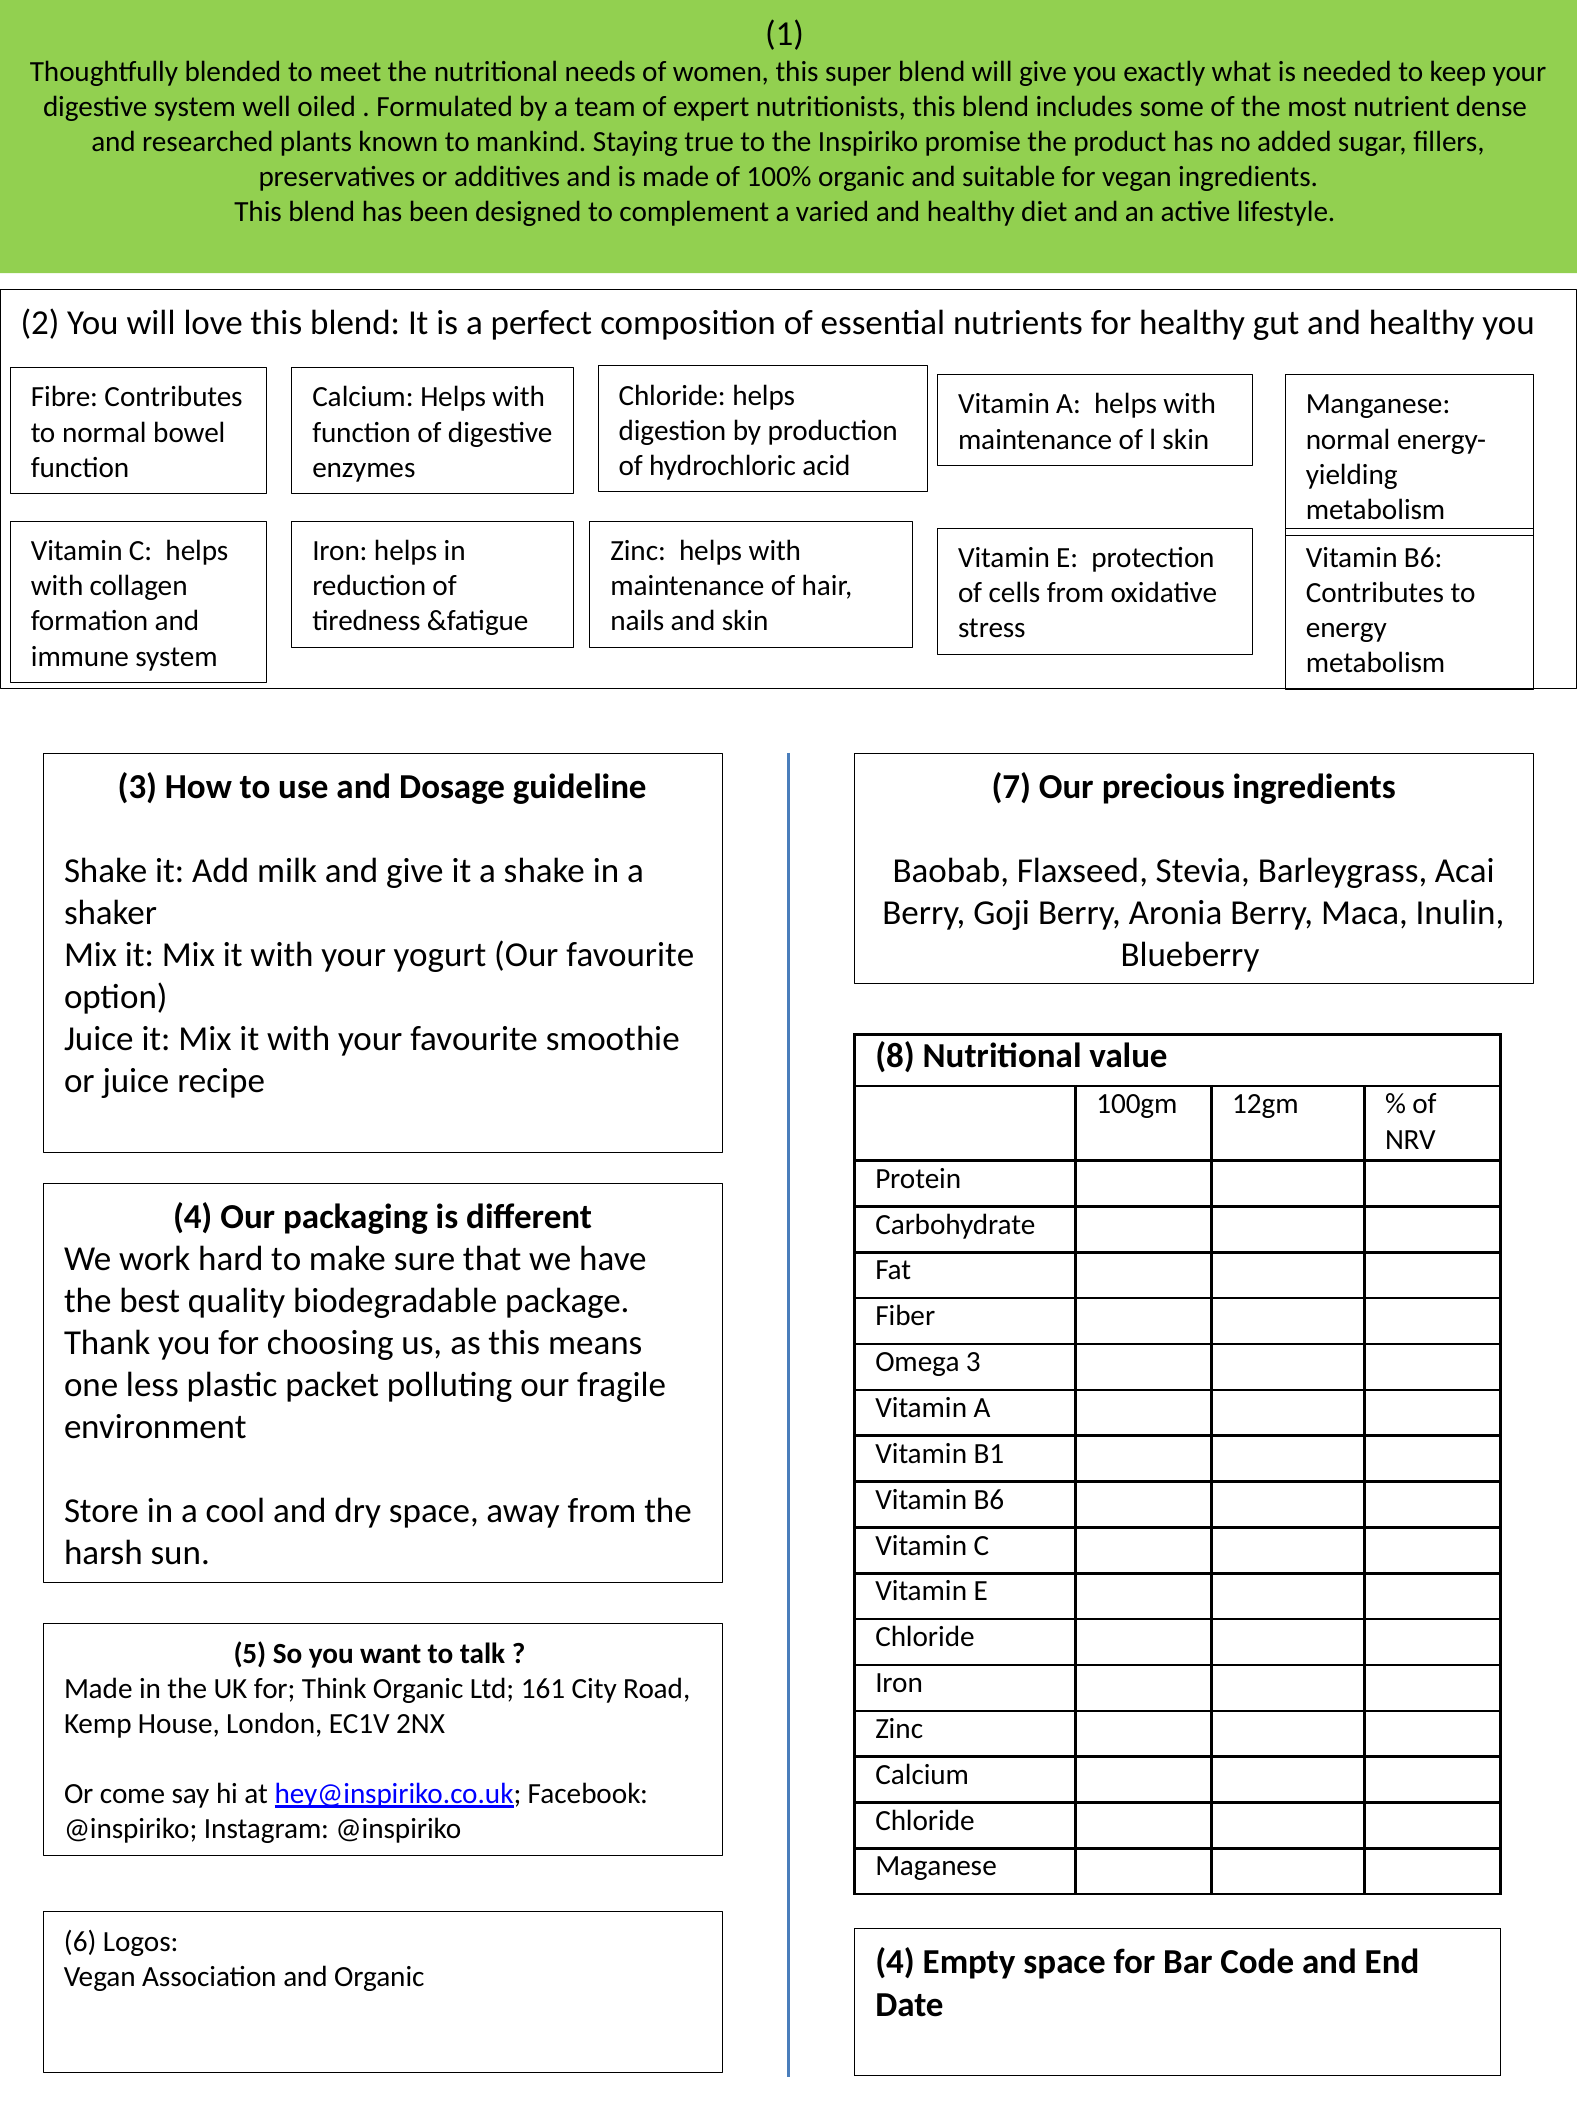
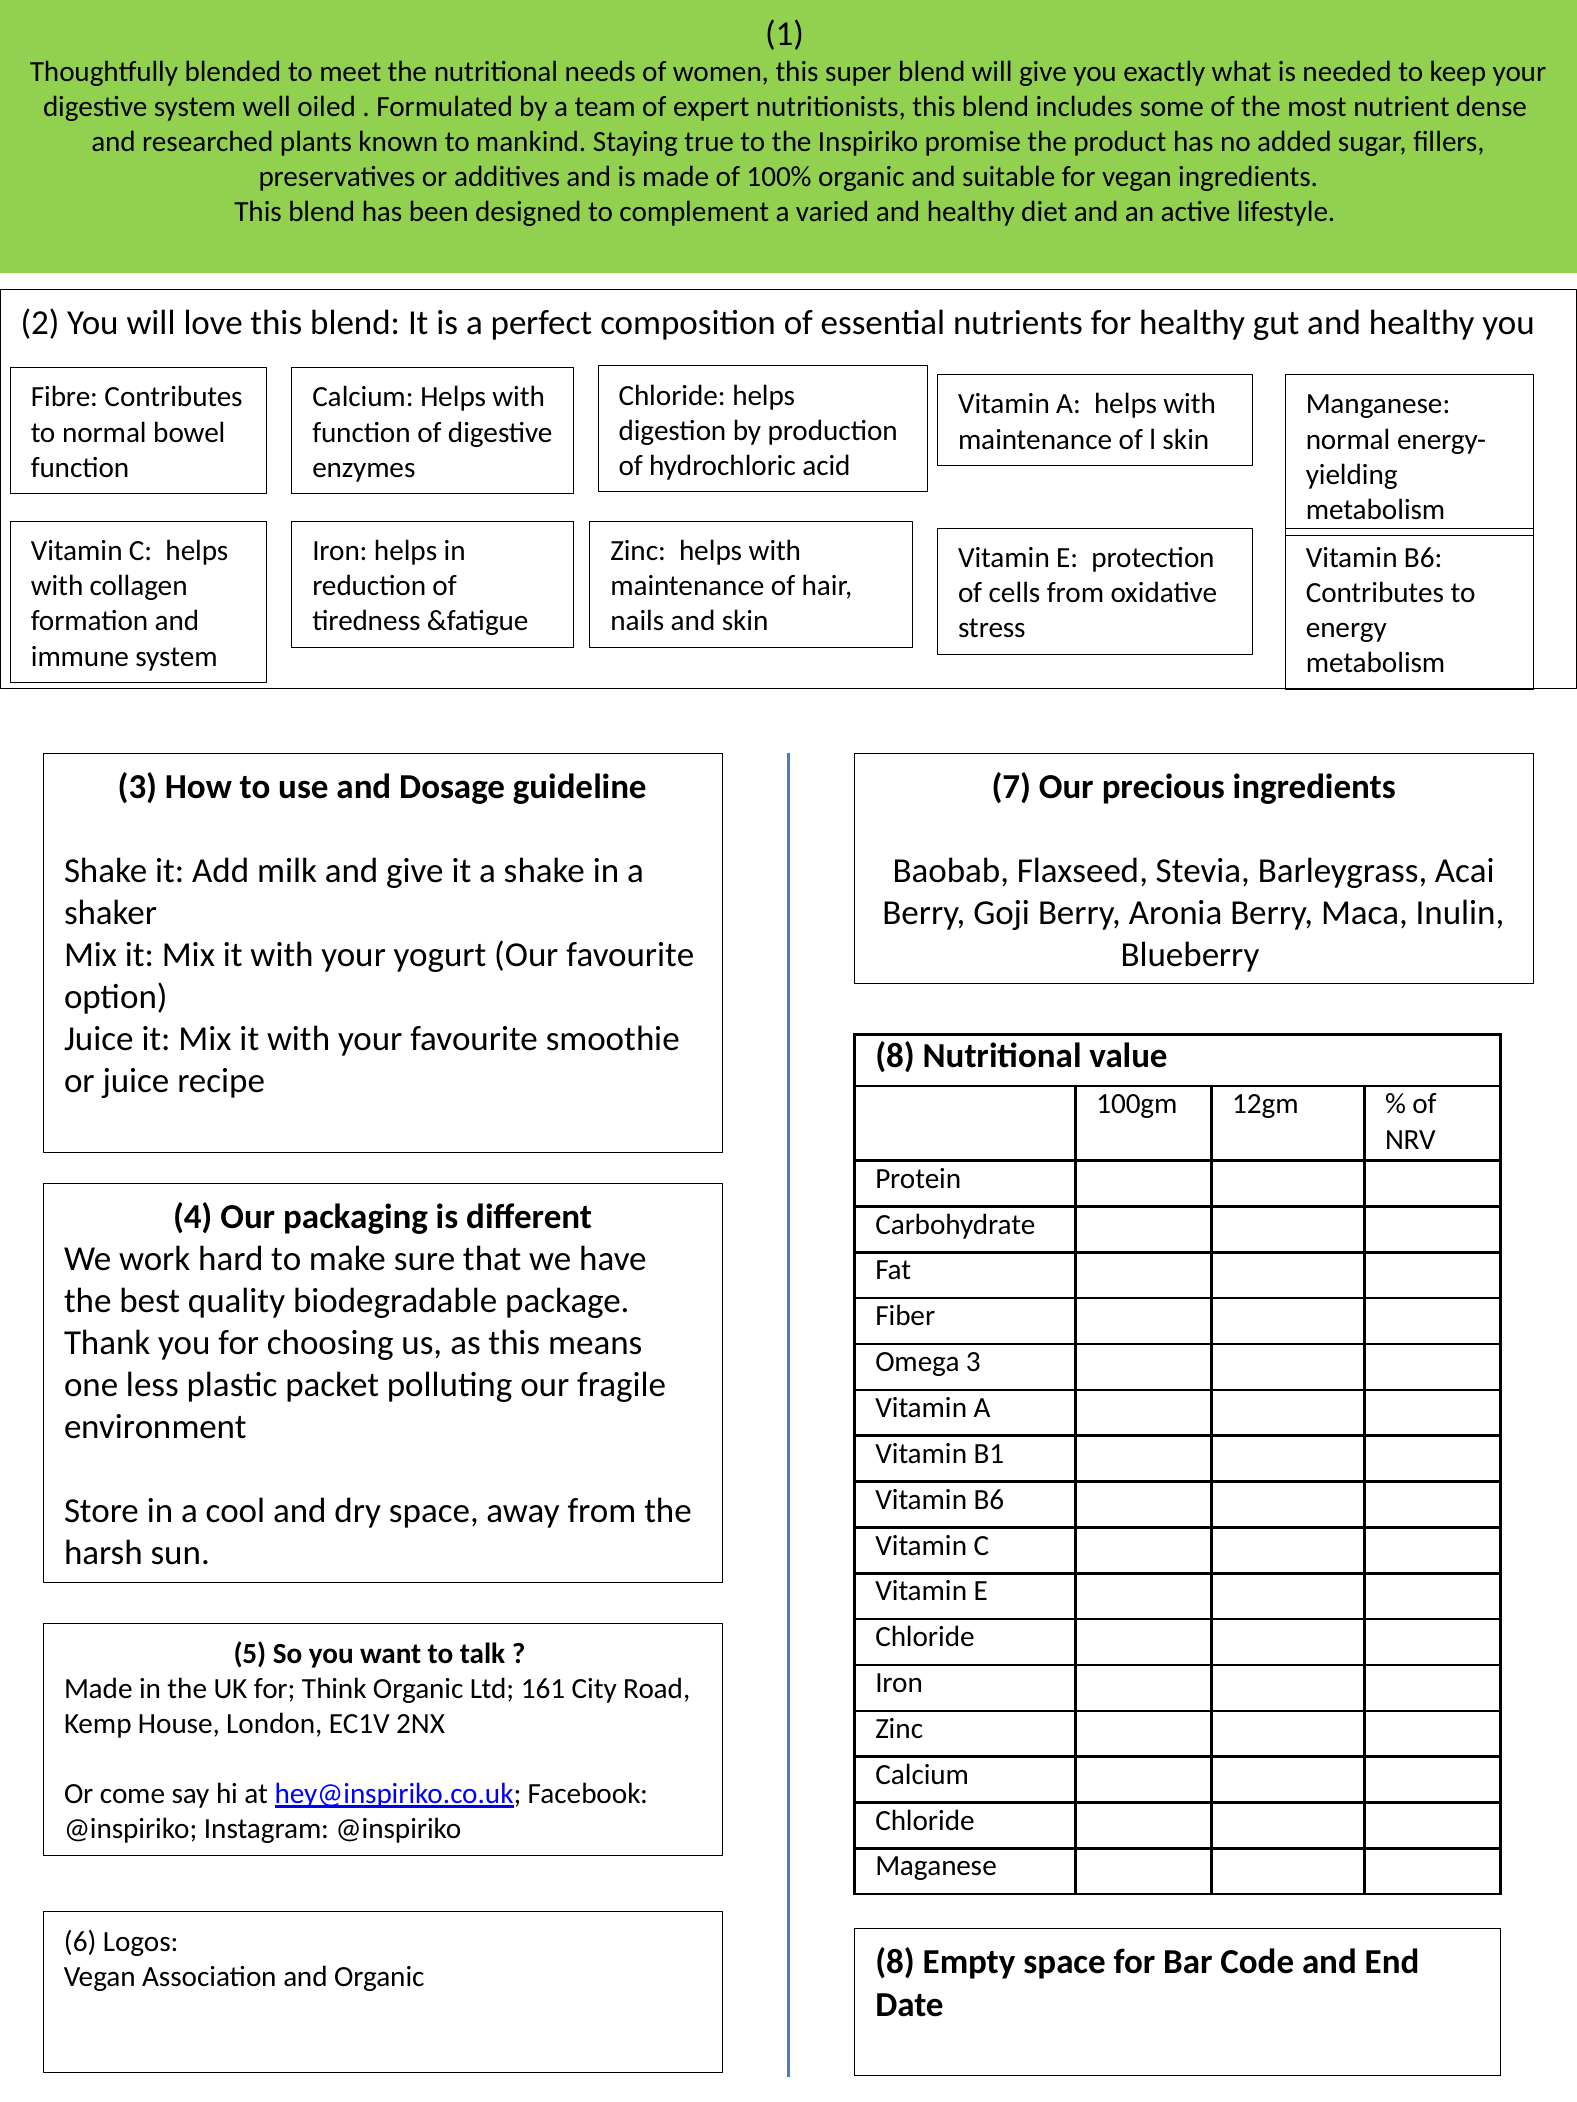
Organic 4: 4 -> 8 (895, 1963)
